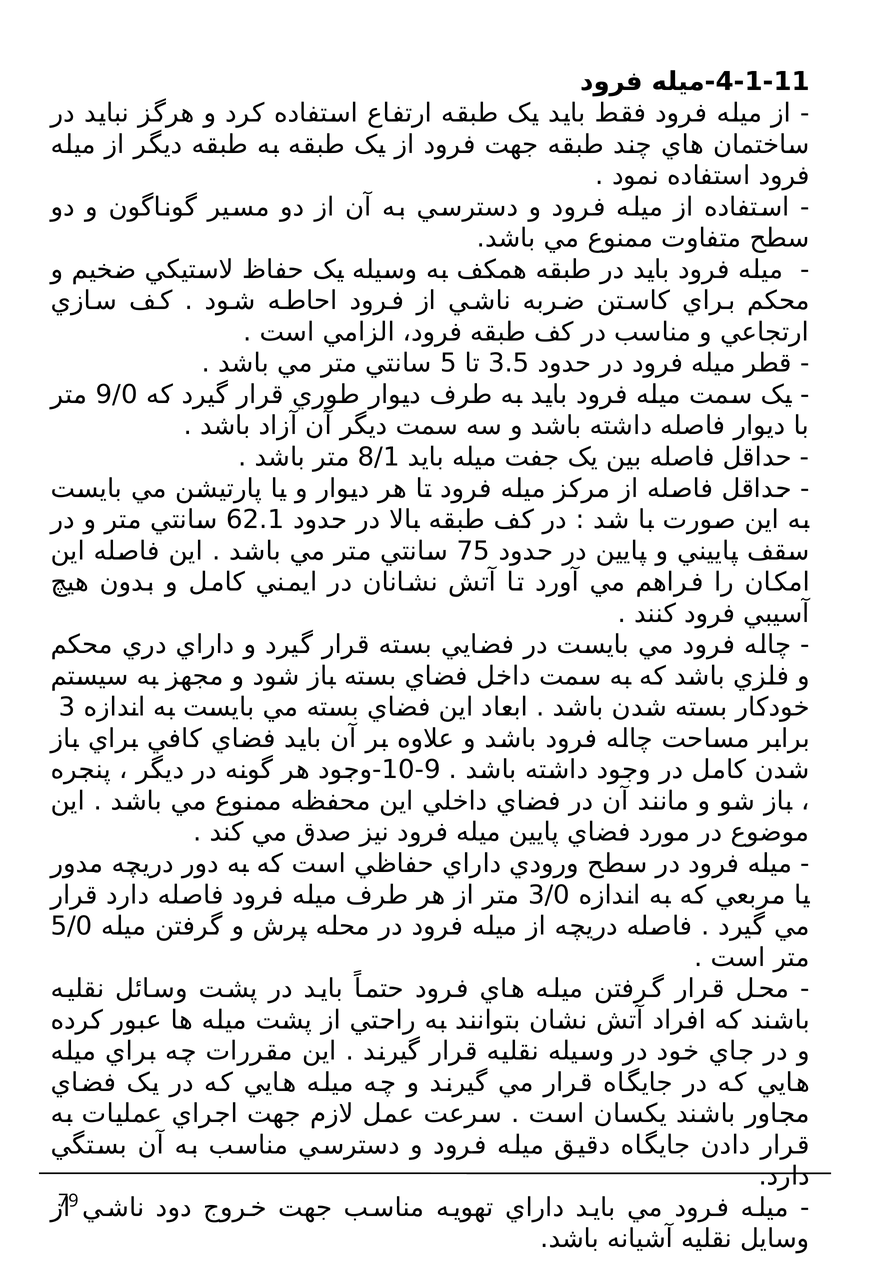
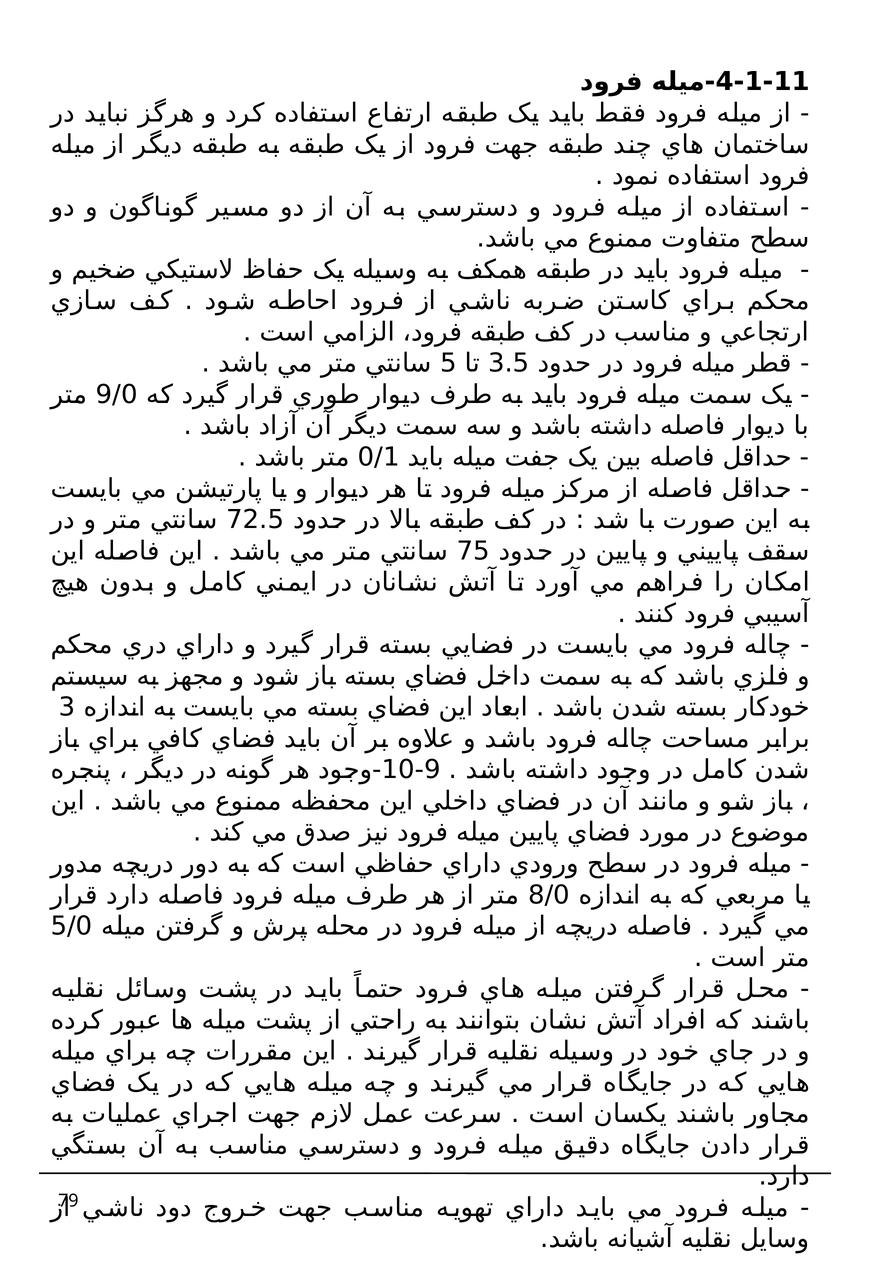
8/1: 8/1 -> 0/1 (379, 457)
62.1: 62.1 -> 72.5 (255, 520)
3/0: 3/0 -> 8/0 (549, 895)
